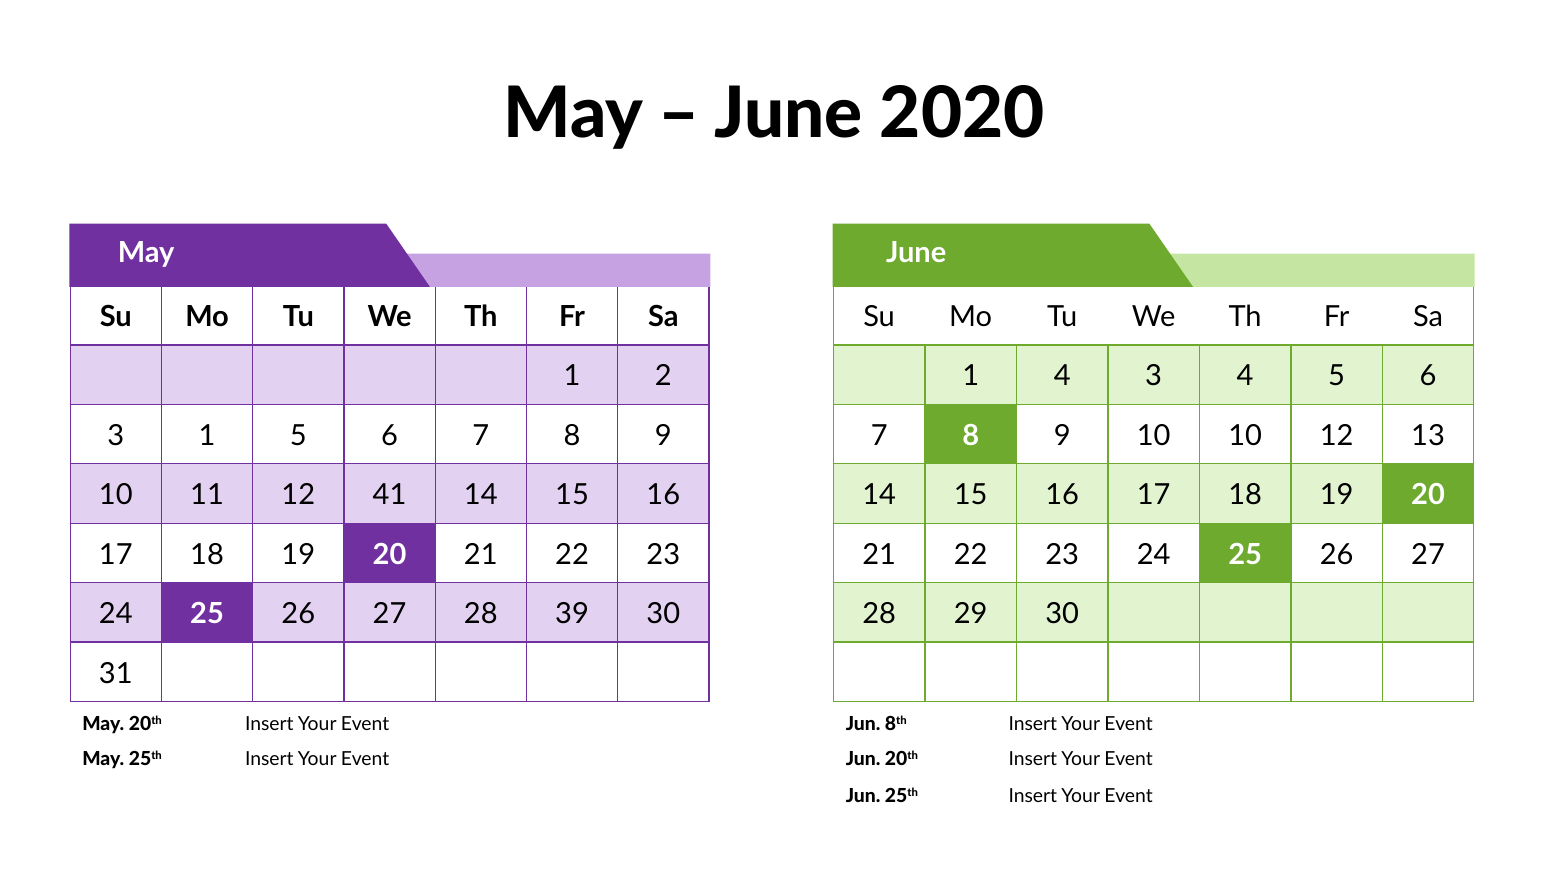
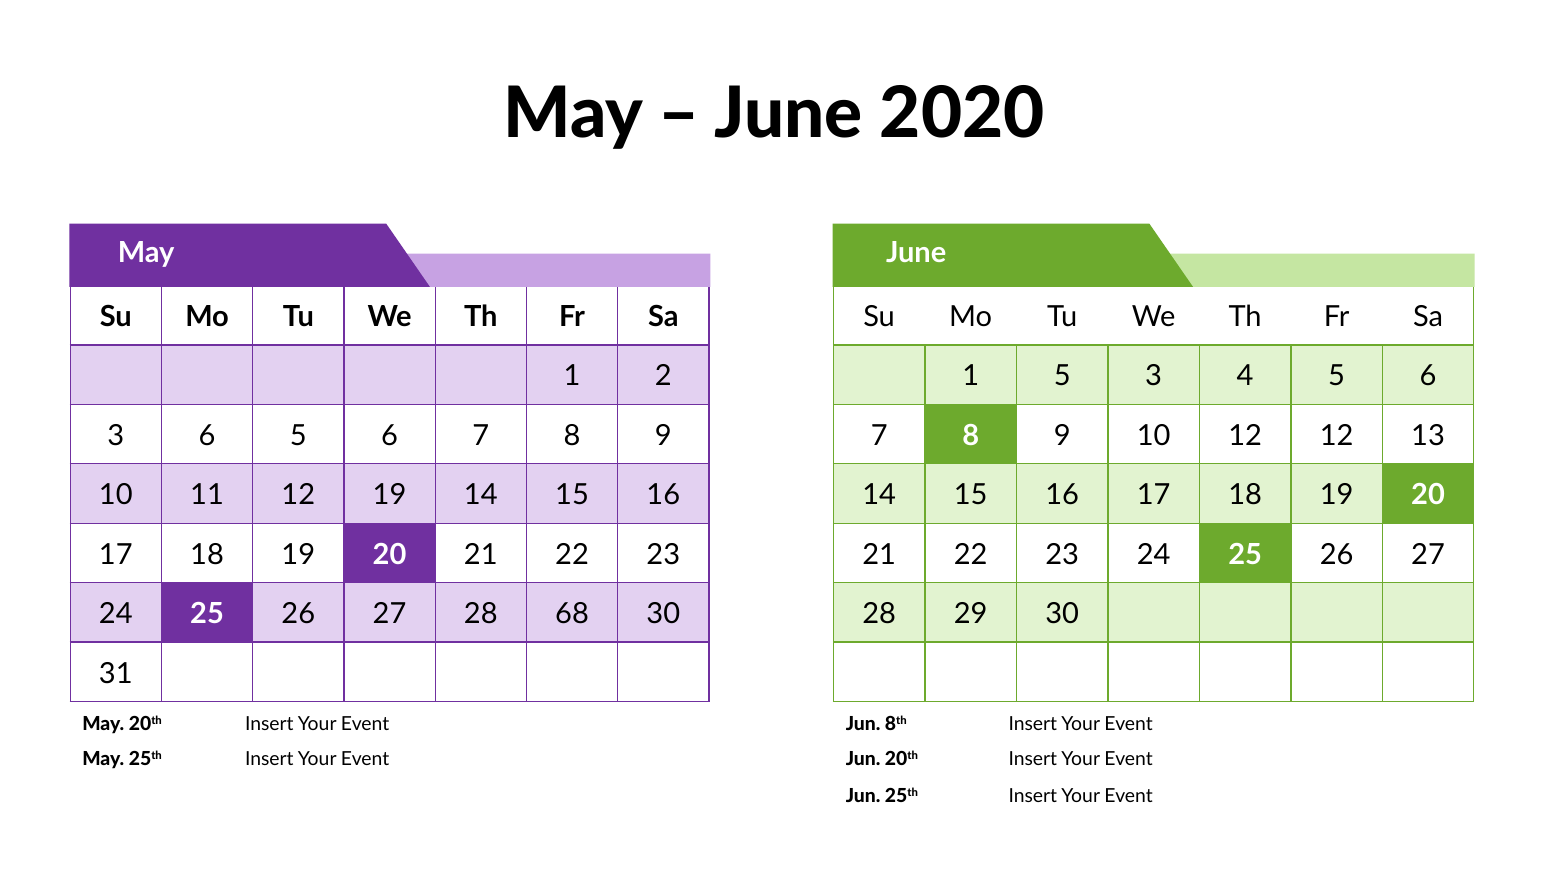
1 4: 4 -> 5 (1062, 376)
3 1: 1 -> 6 (207, 436)
10 10: 10 -> 12 (1245, 436)
12 41: 41 -> 19 (390, 495)
39: 39 -> 68 (572, 614)
